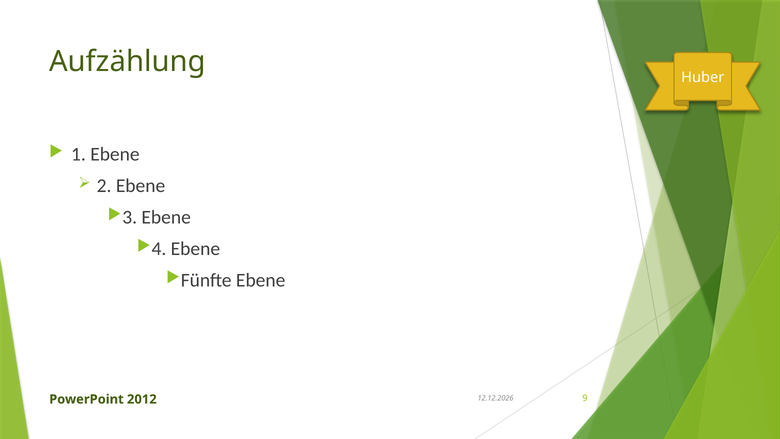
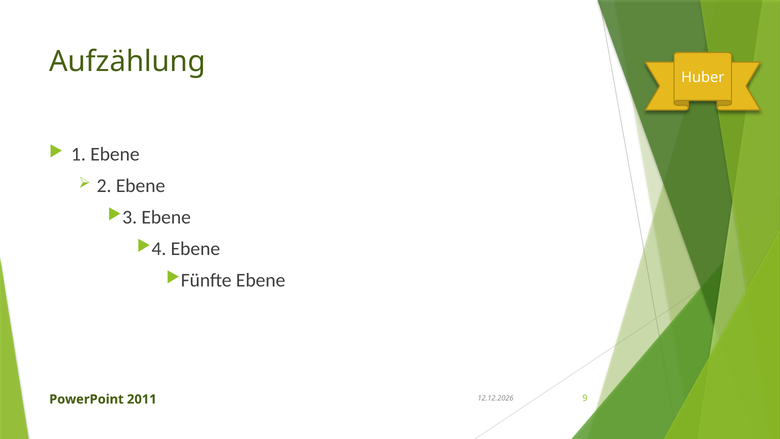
2012: 2012 -> 2011 (142, 399)
